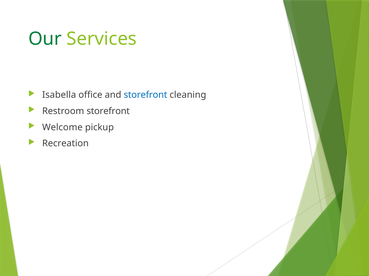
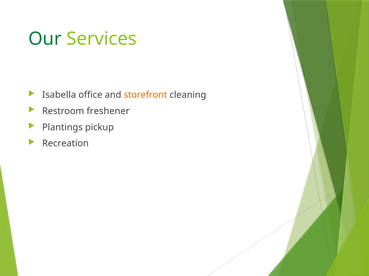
storefront colour: blue -> orange (145, 95)
Restroom storefront: storefront -> freshener (108, 111)
Welcome: Welcome -> Plantings (62, 128)
